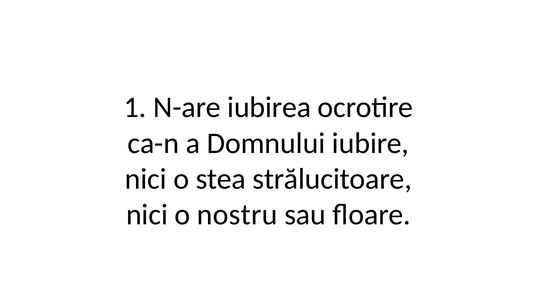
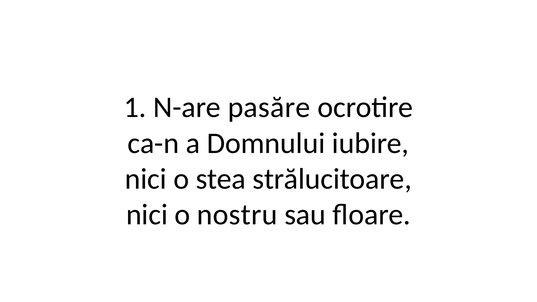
iubirea: iubirea -> pasăre (269, 107)
